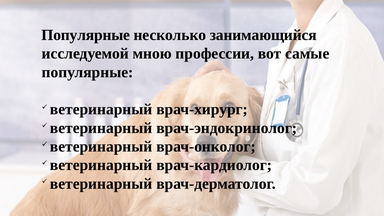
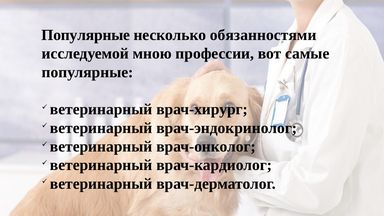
занимающийся: занимающийся -> обязанностями (263, 35)
